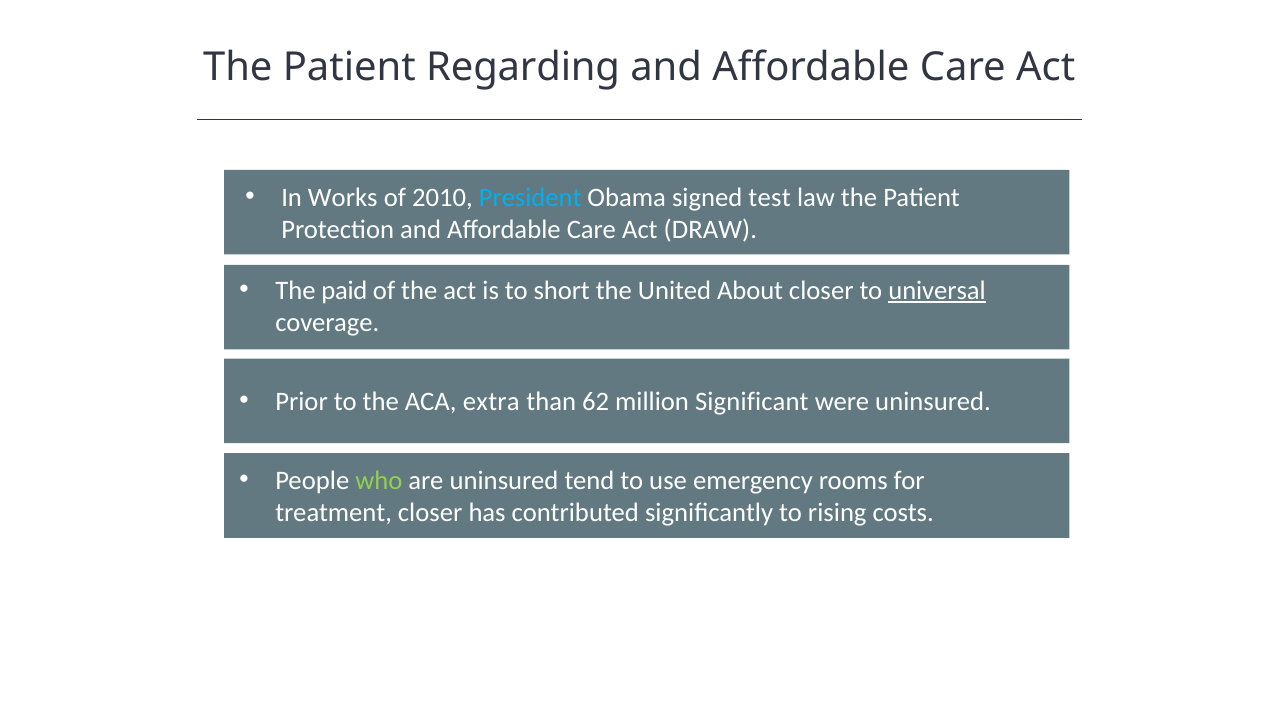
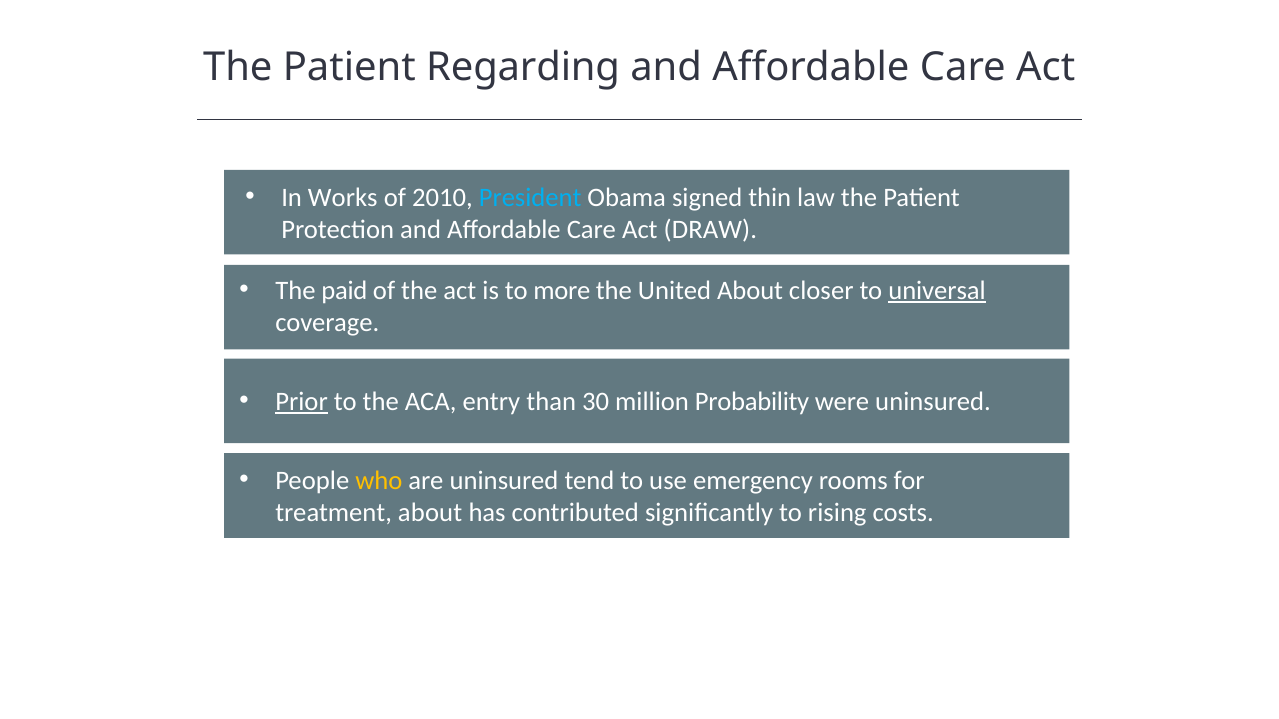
test: test -> thin (770, 198)
short: short -> more (562, 291)
Prior underline: none -> present (302, 401)
extra: extra -> entry (491, 401)
62: 62 -> 30 (596, 401)
Significant: Significant -> Probability (752, 401)
who colour: light green -> yellow (379, 481)
treatment closer: closer -> about (430, 513)
